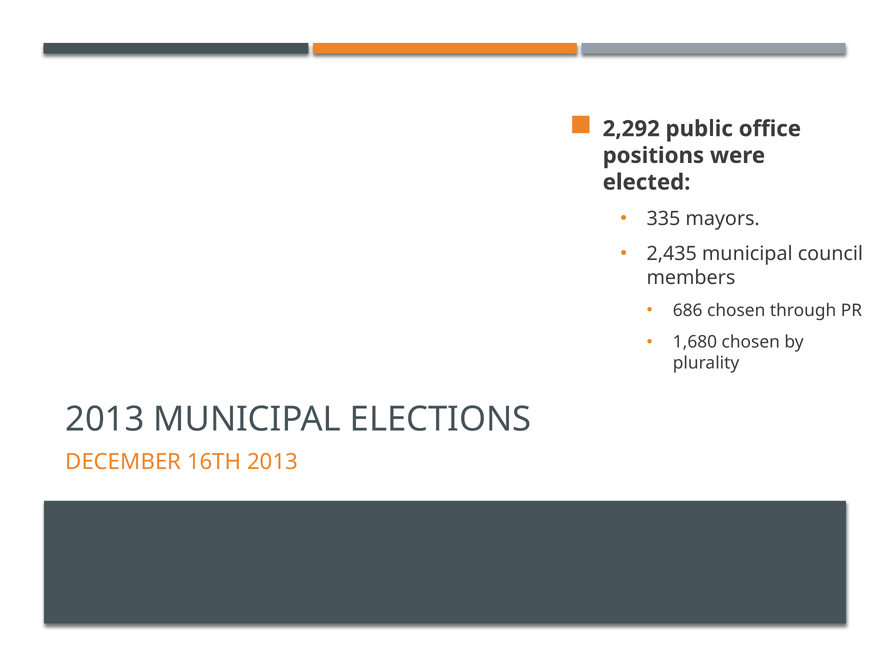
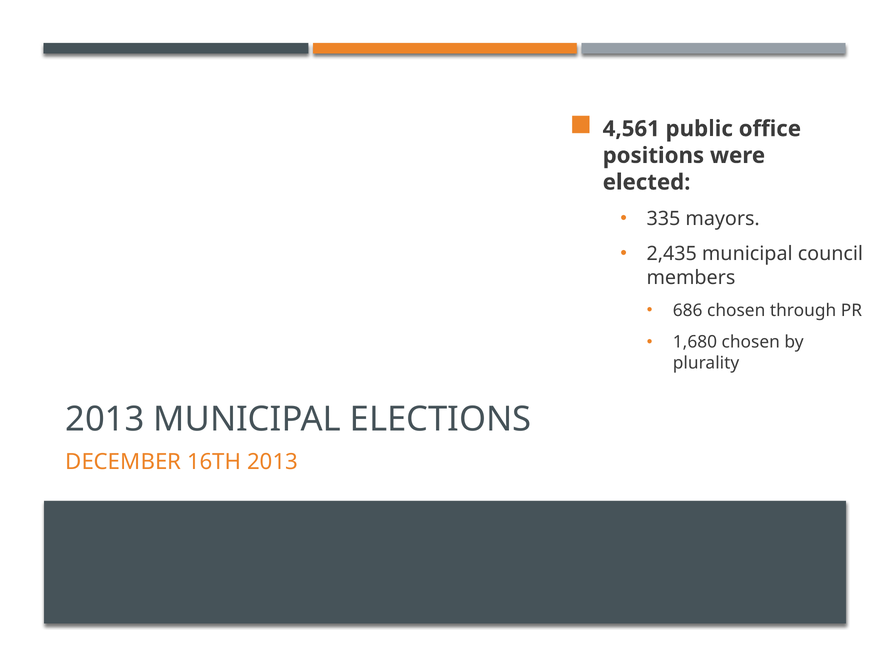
2,292: 2,292 -> 4,561 (631, 129)
